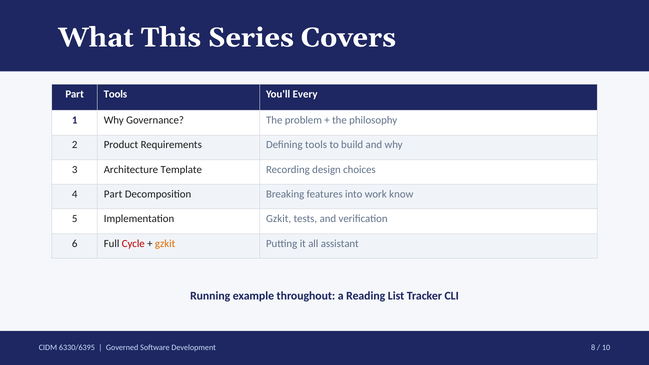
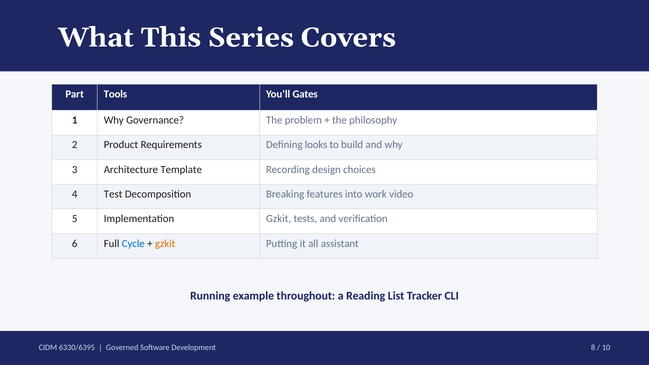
Every: Every -> Gates (305, 94)
Defining tools: tools -> looks (316, 145)
4 Part: Part -> Test (113, 194)
know: know -> video (401, 194)
Cycle colour: red -> blue (133, 244)
